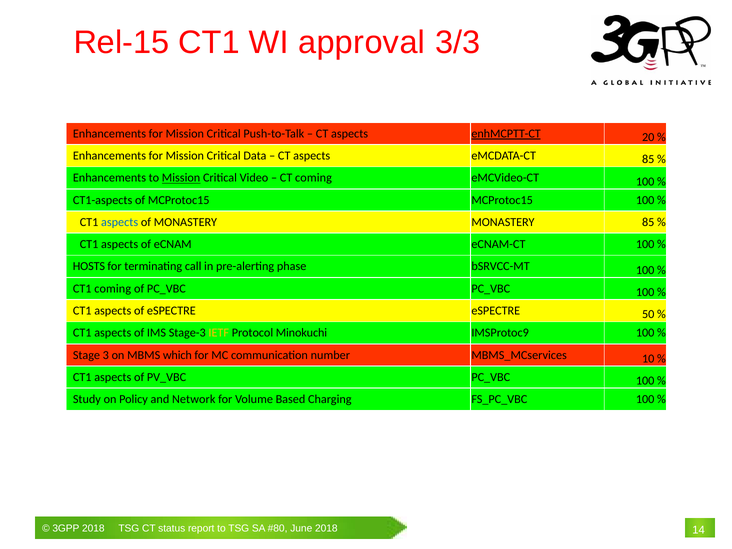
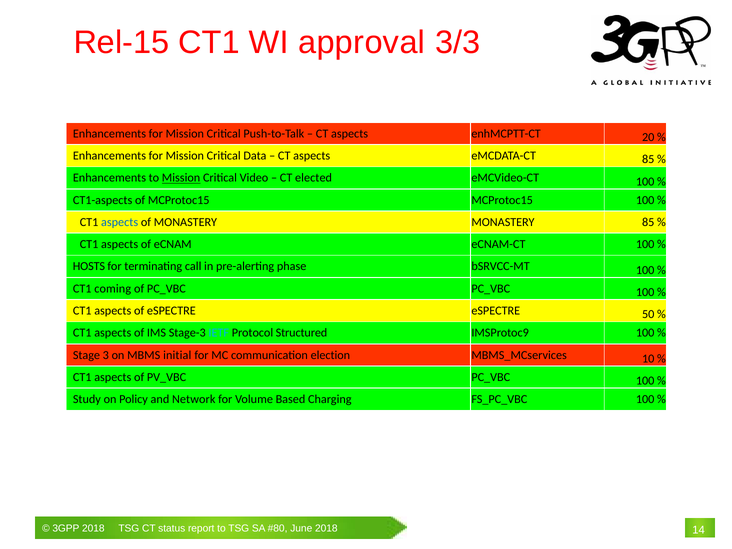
enhMCPTT-CT underline: present -> none (506, 134)
CT coming: coming -> elected (314, 178)
IETF colour: yellow -> light blue (219, 333)
Minokuchi: Minokuchi -> Structured (301, 333)
which: which -> initial (177, 355)
number: number -> election (330, 355)
